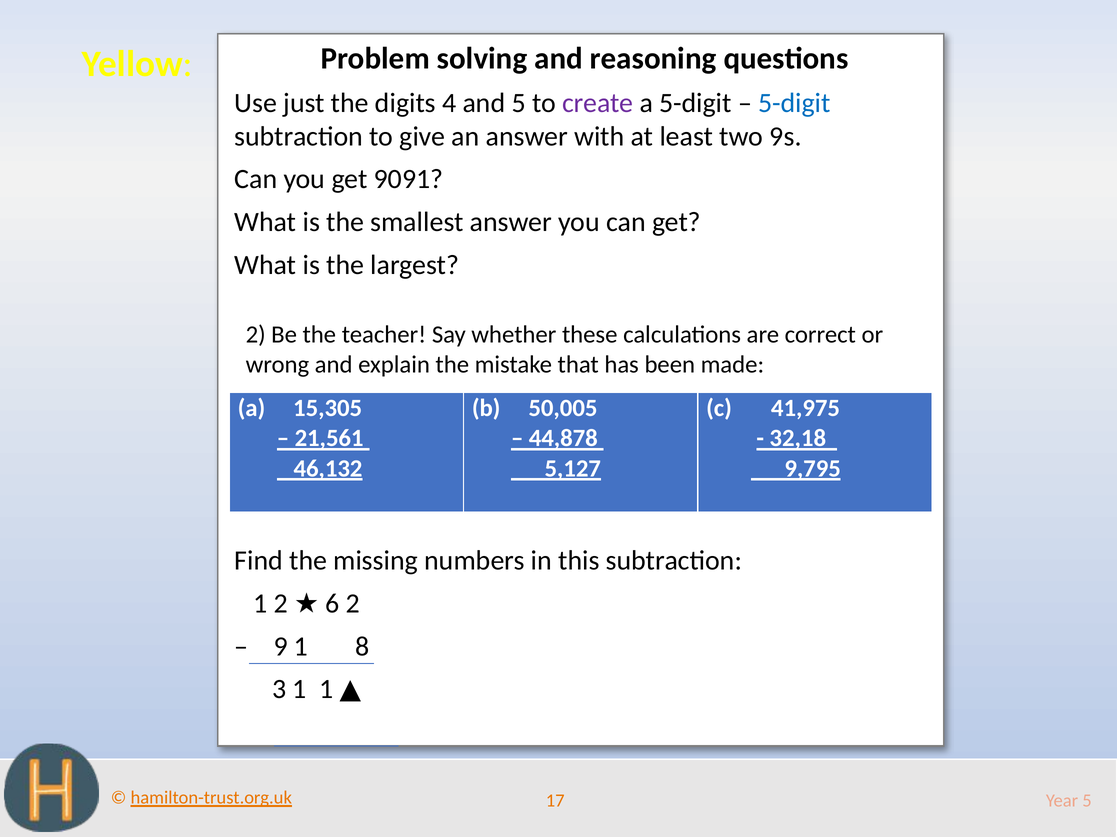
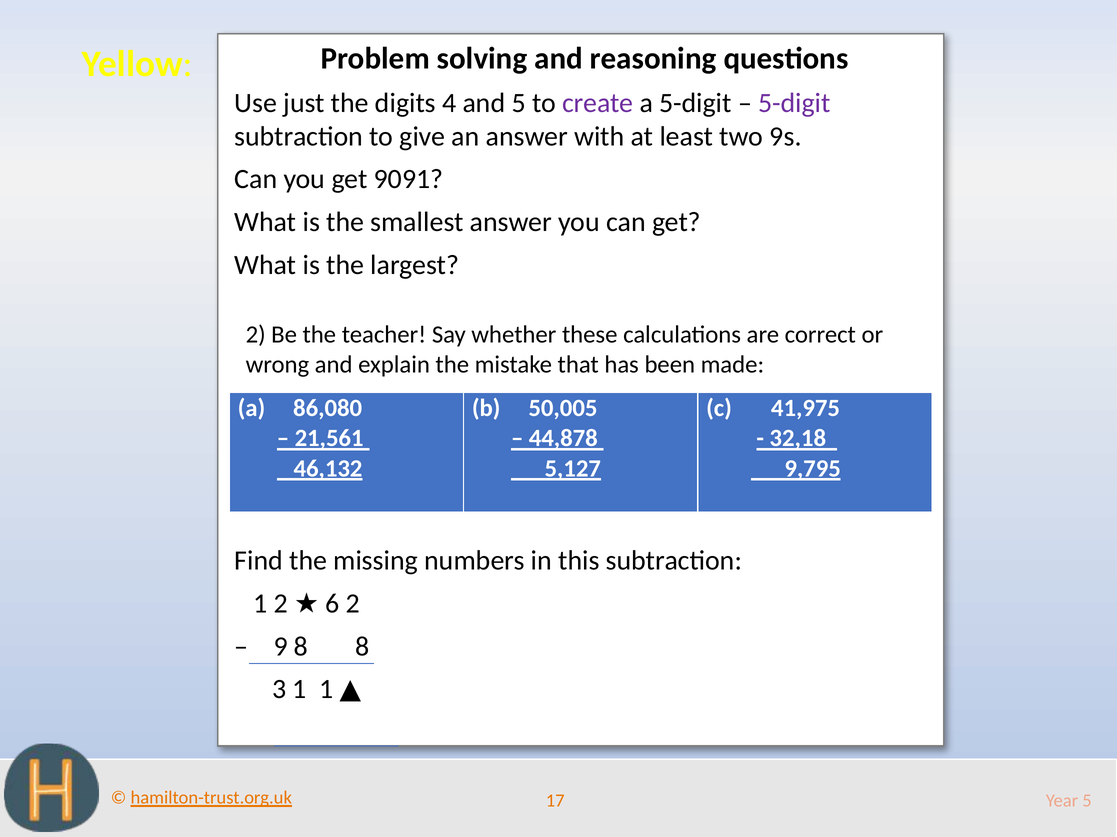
5-digit colour: blue -> purple (794, 103)
15,305: 15,305 -> 86,080 (328, 408)
9 1: 1 -> 8 (301, 647)
